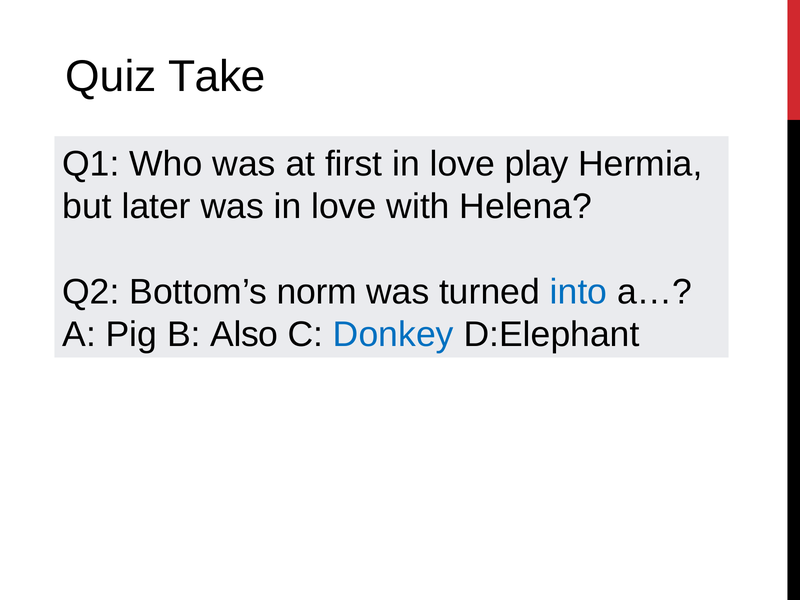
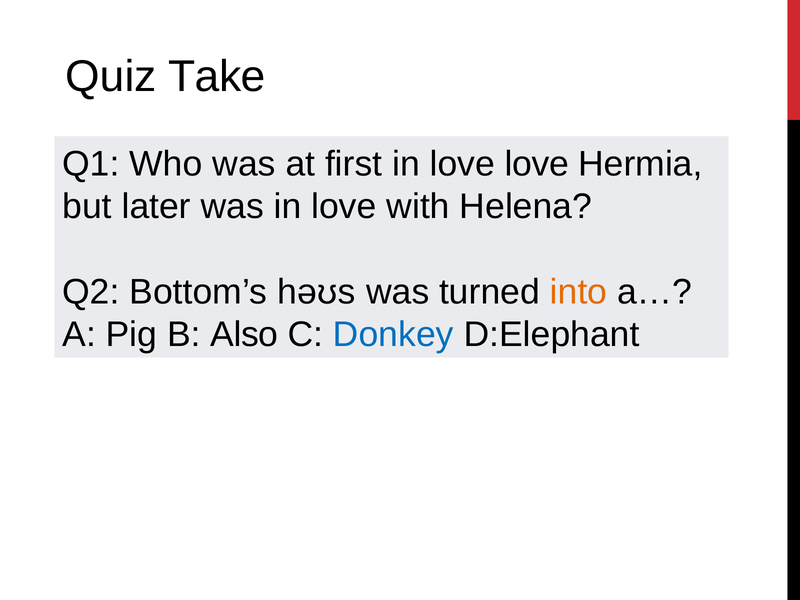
love play: play -> love (537, 164)
norm: norm -> həʊs (316, 292)
into colour: blue -> orange (578, 292)
